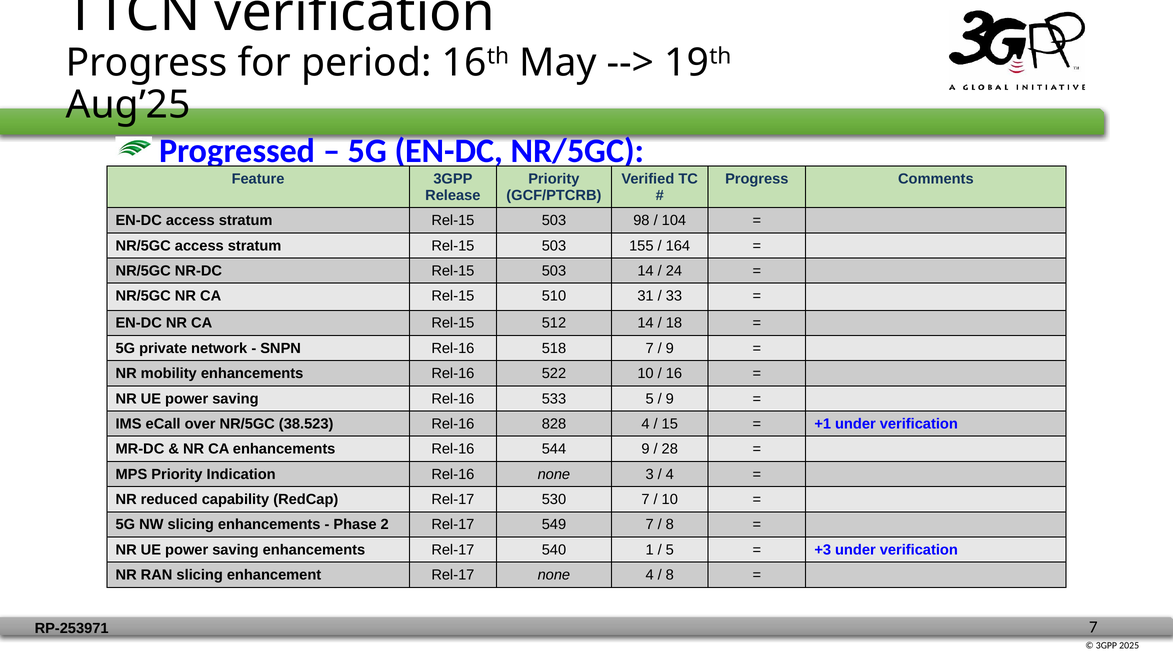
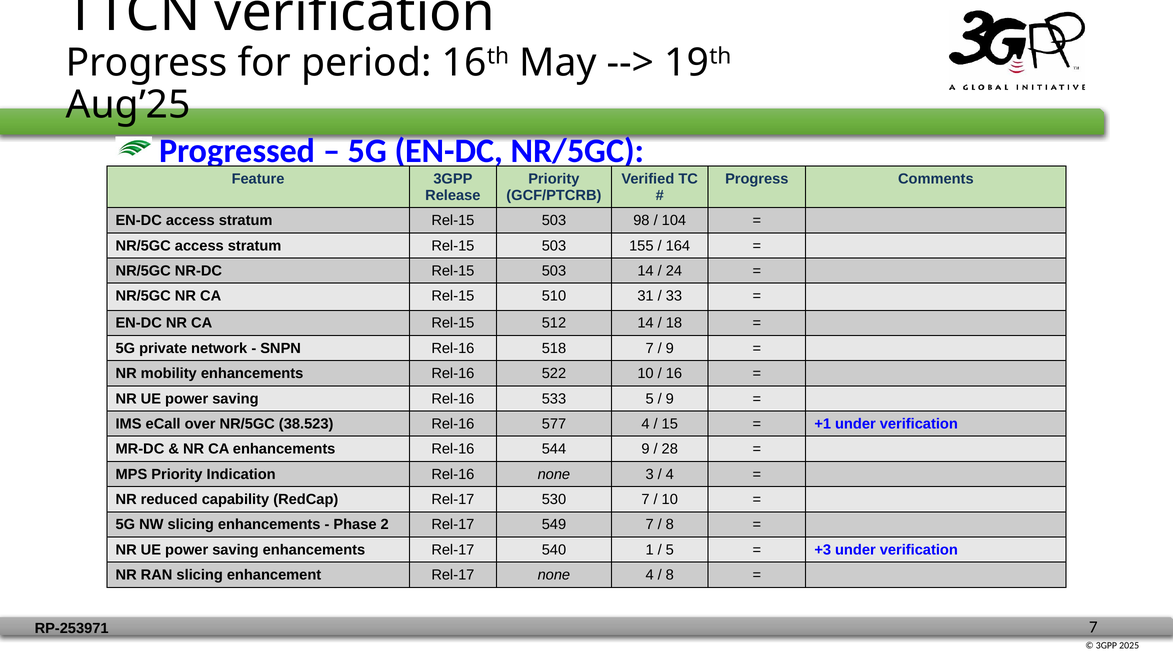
828: 828 -> 577 (554, 424)
